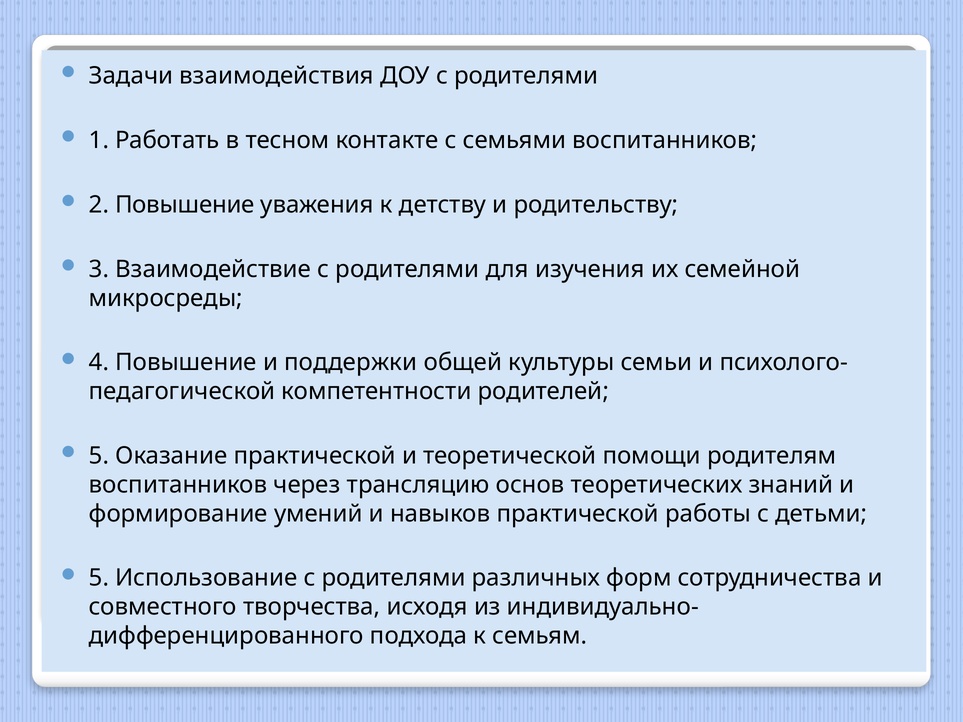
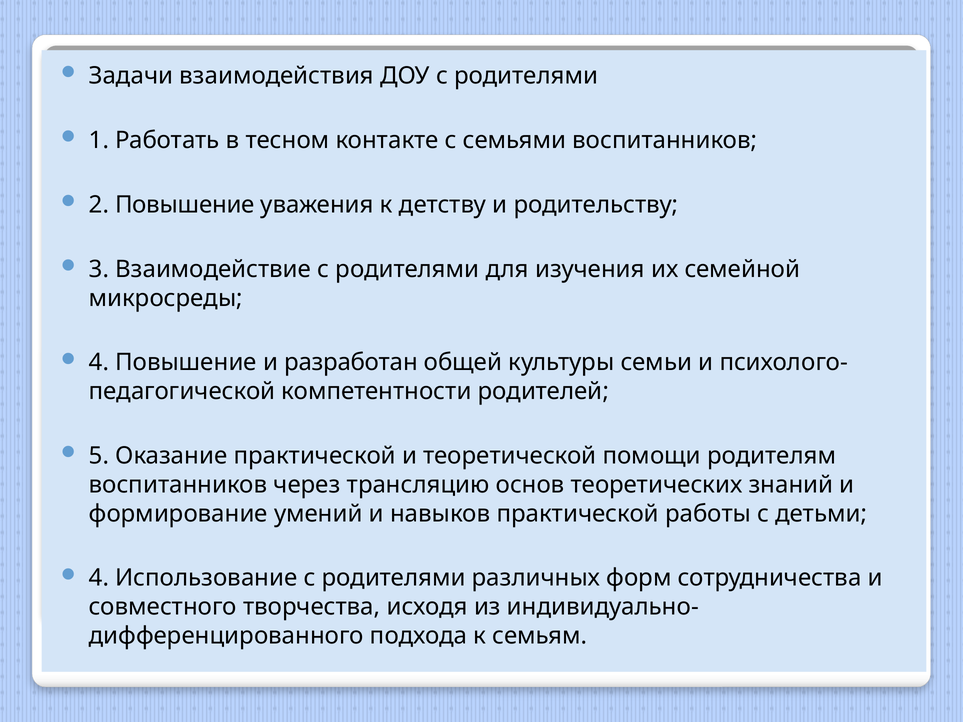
поддержки: поддержки -> разработан (351, 363)
5: 5 -> 4 (99, 578)
